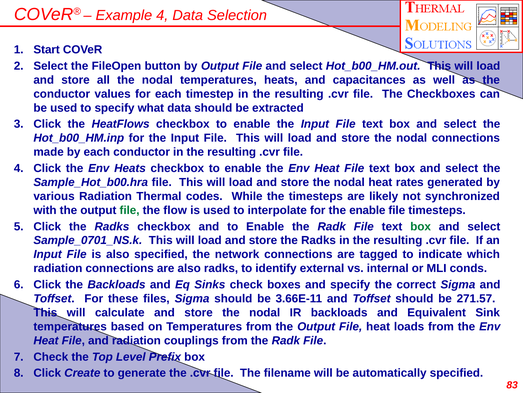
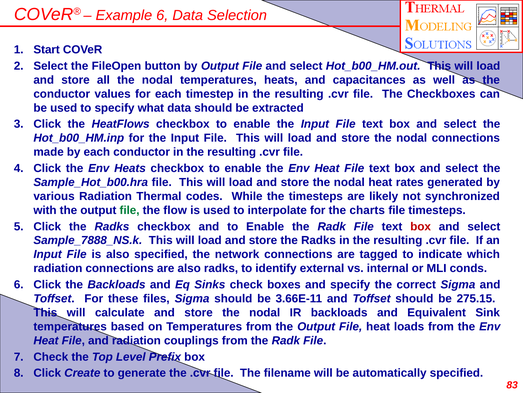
Example 4: 4 -> 6 (162, 15)
the enable: enable -> charts (367, 210)
box colour: green -> red (421, 226)
Sample_0701_NS.k: Sample_0701_NS.k -> Sample_7888_NS.k (88, 240)
271.57: 271.57 -> 275.15 (476, 298)
